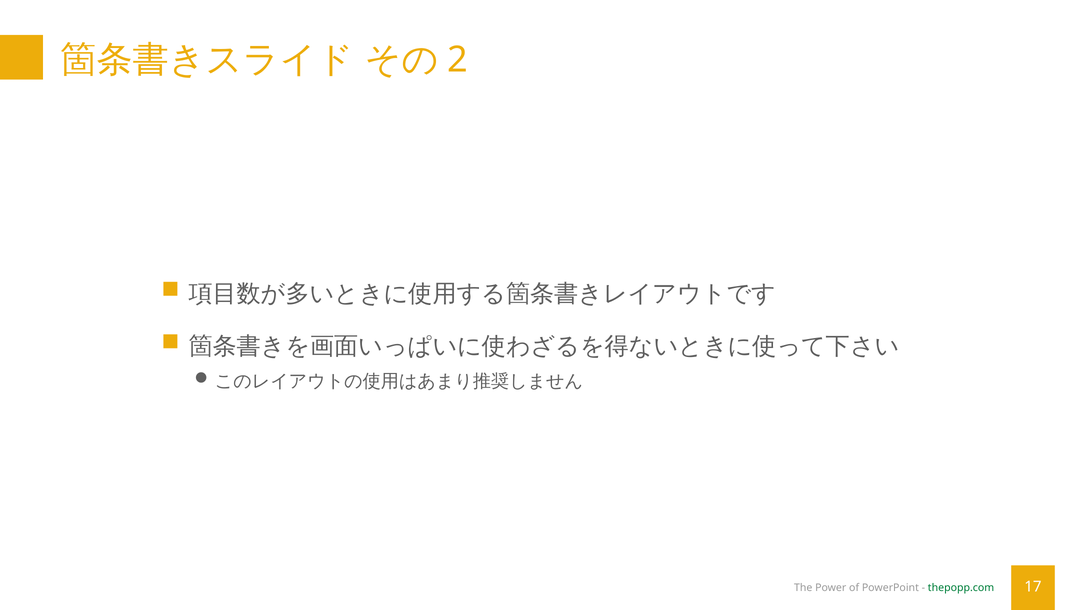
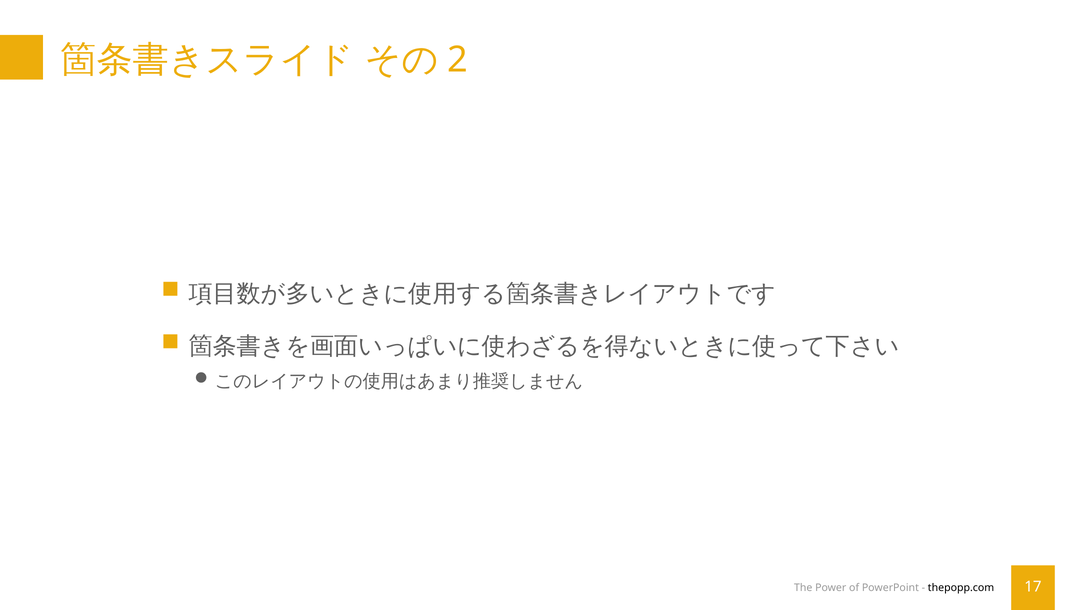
thepopp.com colour: green -> black (961, 588)
